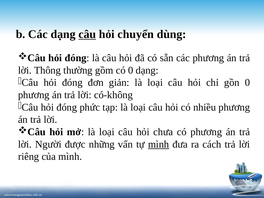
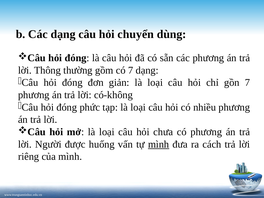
câu underline: present -> none (87, 34)
có 0: 0 -> 7 (131, 70)
gồn 0: 0 -> 7 (247, 83)
những: những -> huống (102, 144)
